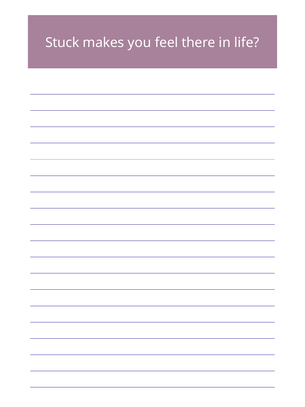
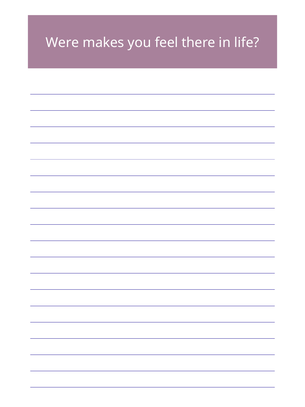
Stuck: Stuck -> Were (62, 43)
